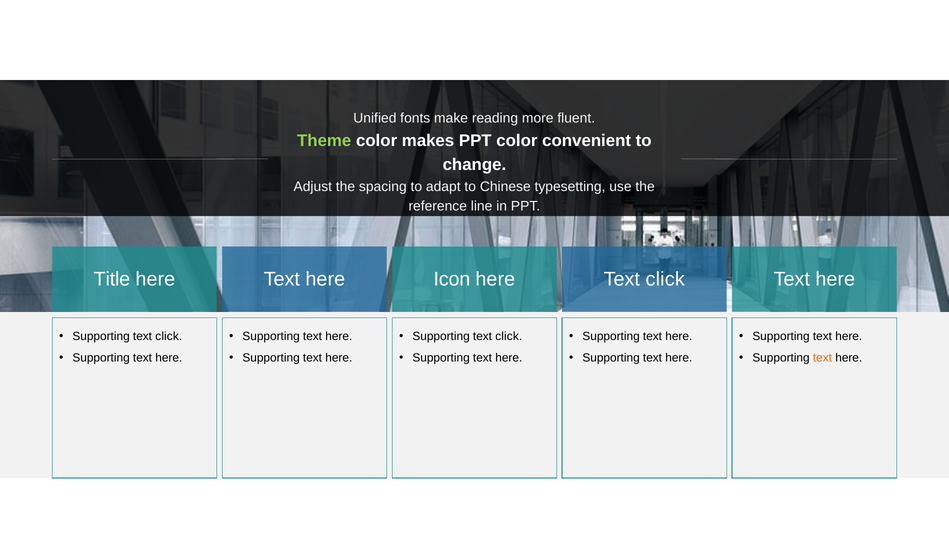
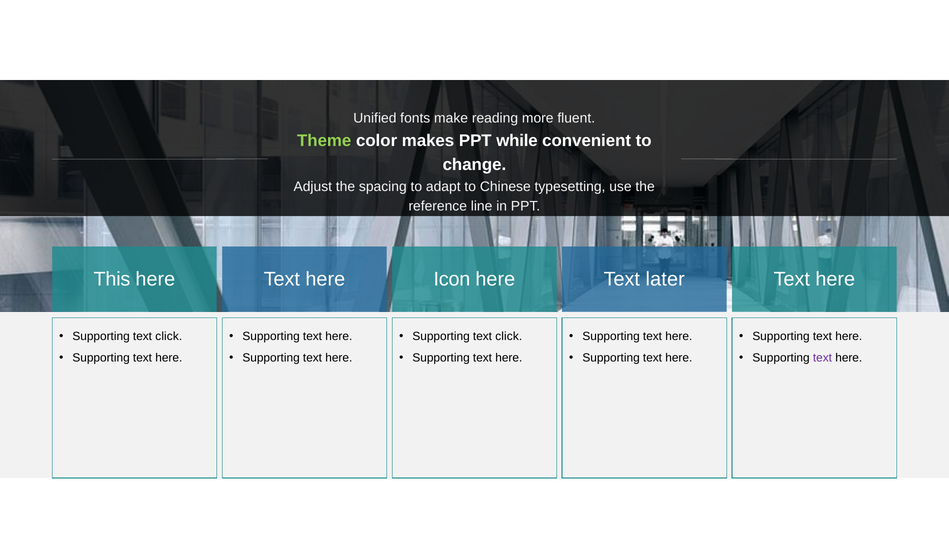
PPT color: color -> while (517, 141)
Title: Title -> This (112, 279)
click: click -> later (665, 279)
text colour: orange -> purple (822, 358)
